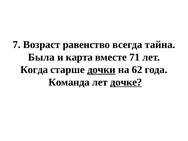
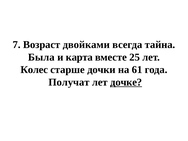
равенство: равенство -> двойками (86, 45)
71: 71 -> 25 (135, 57)
Когда: Когда -> Колес (34, 70)
дочки underline: present -> none (101, 70)
62: 62 -> 61 (137, 70)
Команда: Команда -> Получат (69, 82)
